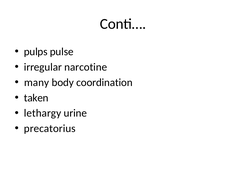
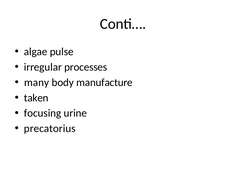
pulps: pulps -> algae (36, 52)
narcotine: narcotine -> processes (86, 67)
coordination: coordination -> manufacture (104, 82)
lethargy: lethargy -> focusing (43, 113)
